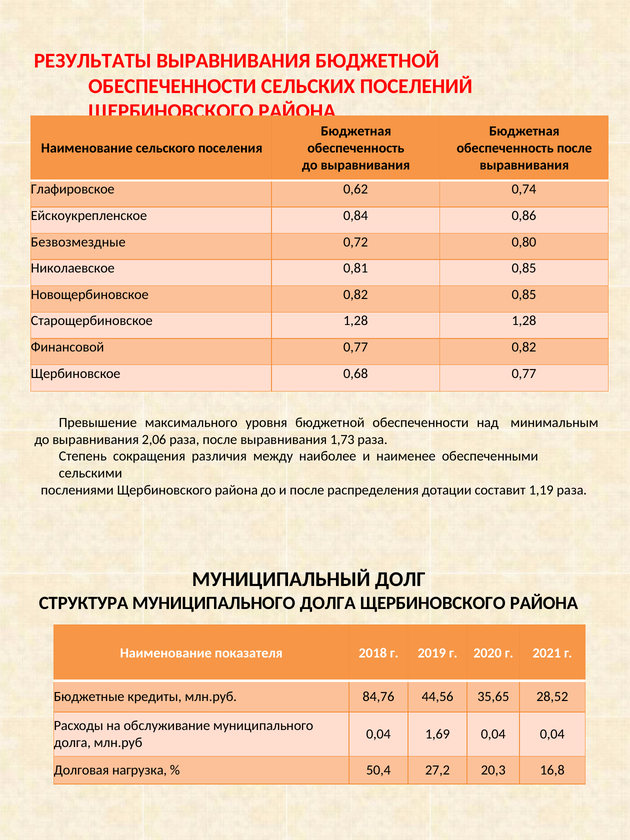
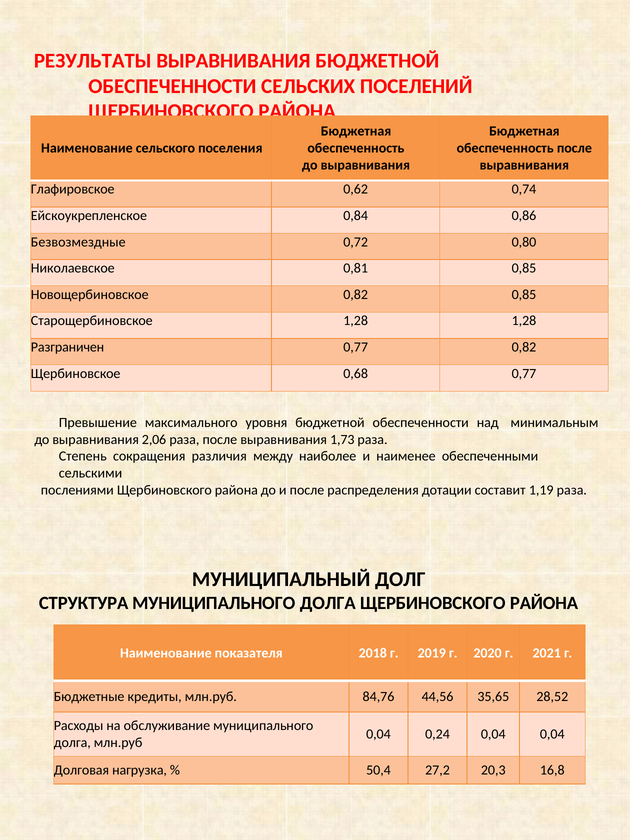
Финансовой: Финансовой -> Разграничен (68, 347)
1,69: 1,69 -> 0,24 (437, 734)
